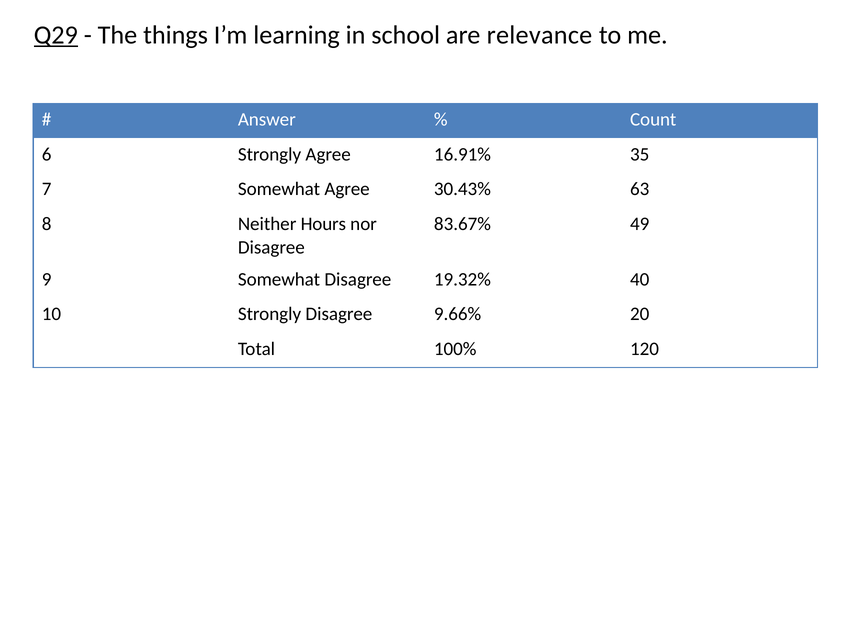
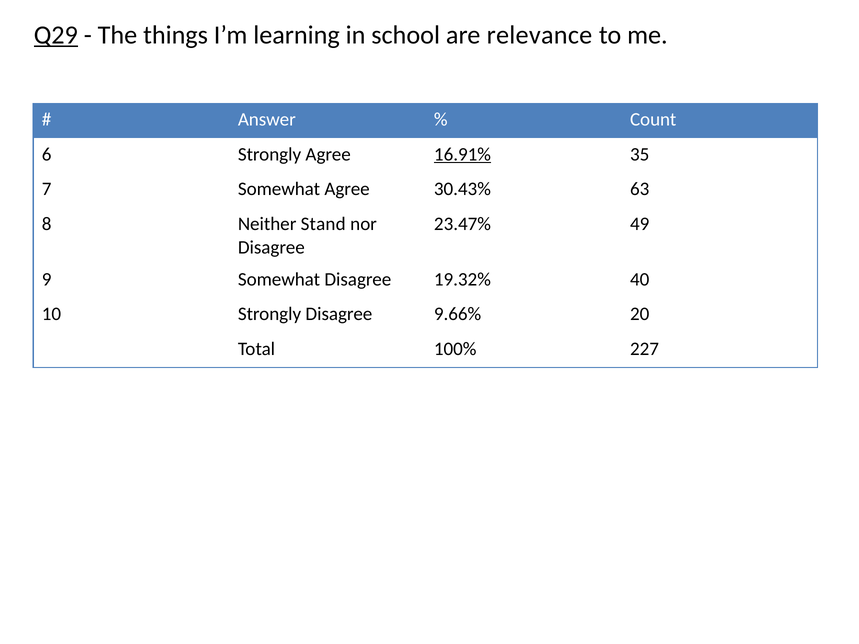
16.91% underline: none -> present (462, 154)
Hours: Hours -> Stand (323, 224)
83.67%: 83.67% -> 23.47% (462, 224)
120: 120 -> 227 (645, 349)
